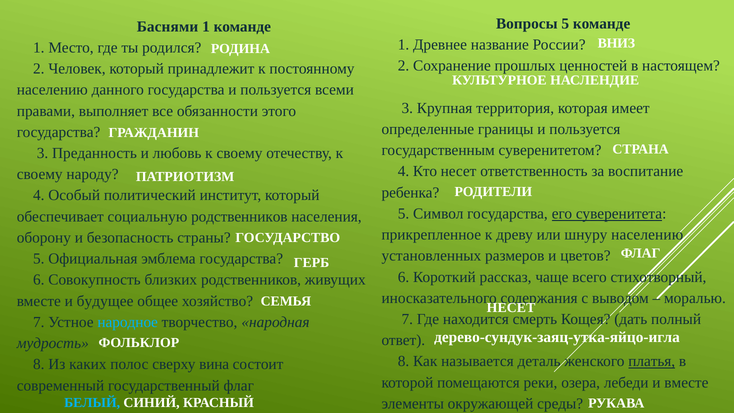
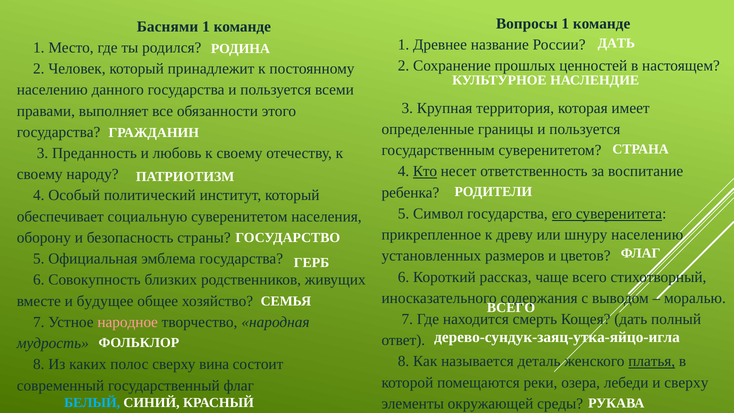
Вопросы 5: 5 -> 1 (565, 24)
ВНИЗ: ВНИЗ -> ДАТЬ (616, 43)
Кто underline: none -> present (425, 171)
социальную родственников: родственников -> суверенитетом (239, 216)
НЕСЕТ: НЕСЕТ -> ВСЕГО (511, 307)
народное colour: light blue -> pink (128, 322)
и вместе: вместе -> сверху (686, 382)
